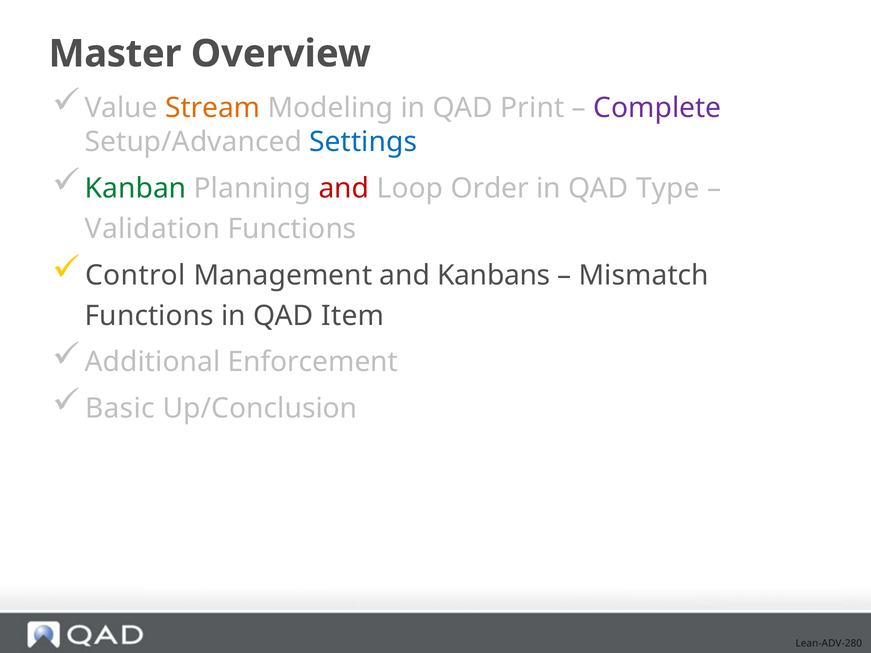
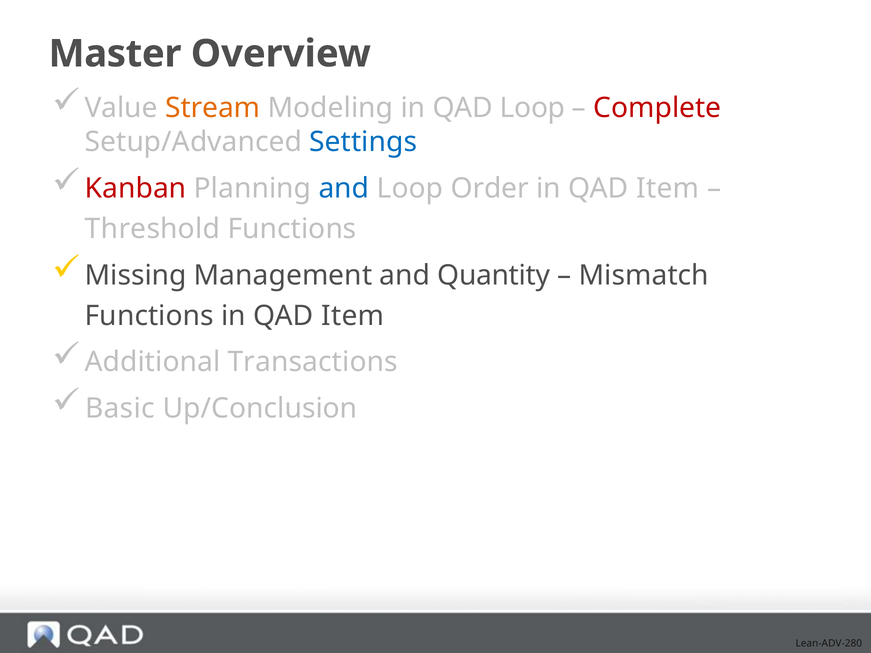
QAD Print: Print -> Loop (532, 108)
Complete colour: purple -> red (657, 108)
Kanban colour: green -> red (136, 188)
and colour: red -> blue (344, 188)
Type: Type -> Item (668, 188)
Validation: Validation -> Threshold (153, 229)
Control: Control -> Missing (136, 275)
Kanbans: Kanbans -> Quantity (494, 275)
Enforcement: Enforcement -> Transactions (313, 362)
